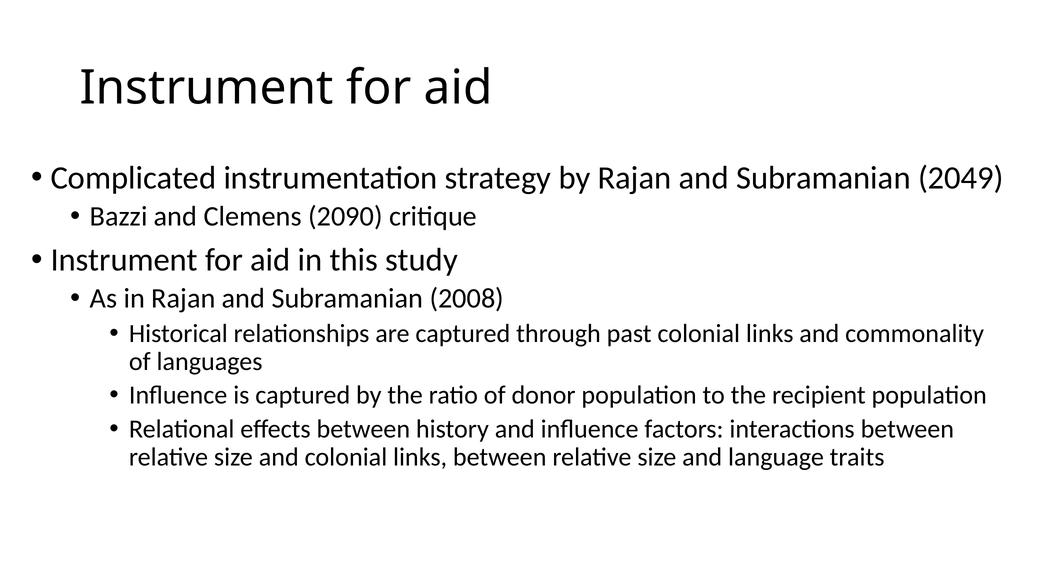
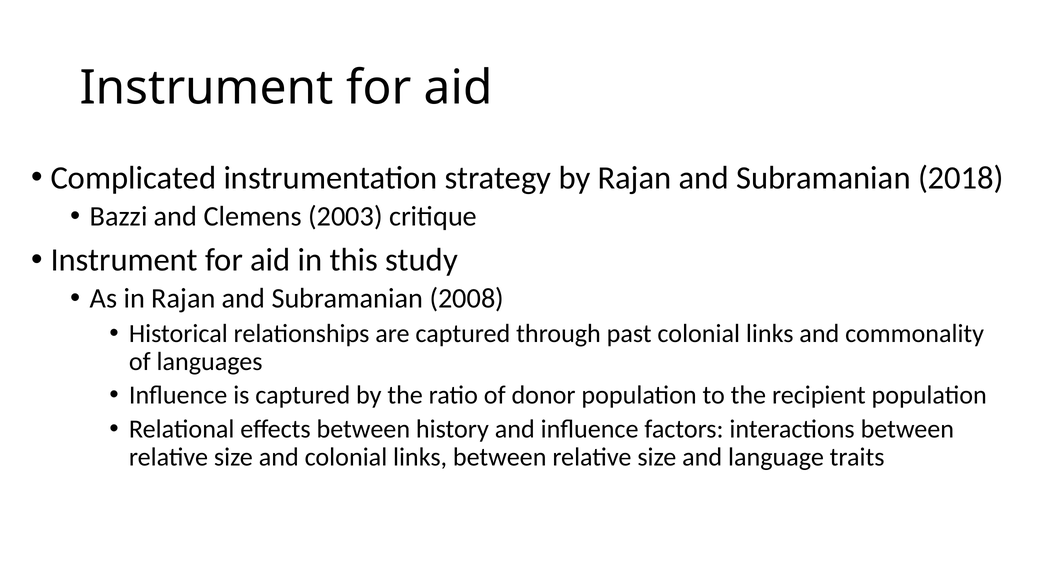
2049: 2049 -> 2018 (961, 178)
2090: 2090 -> 2003 (345, 216)
